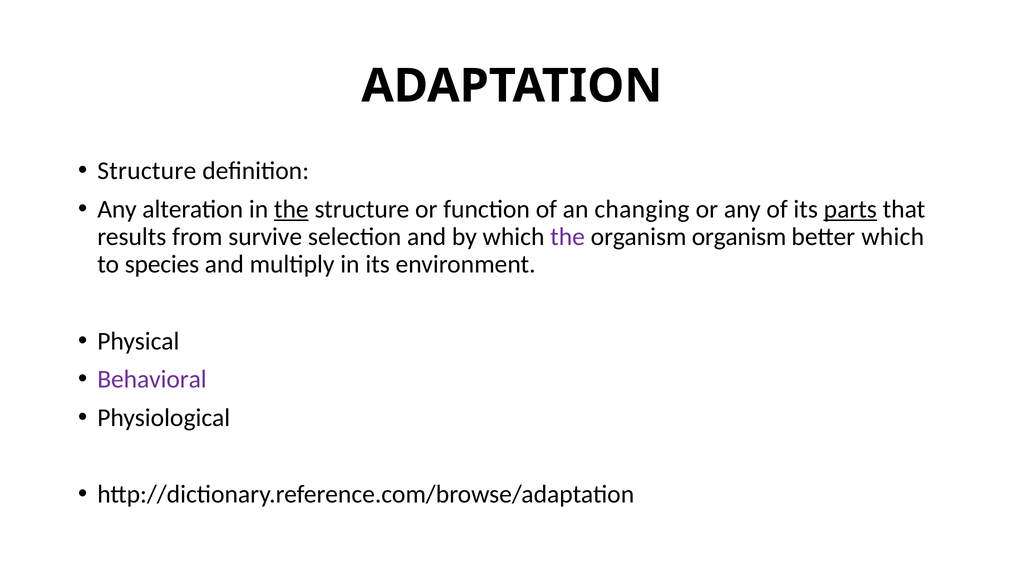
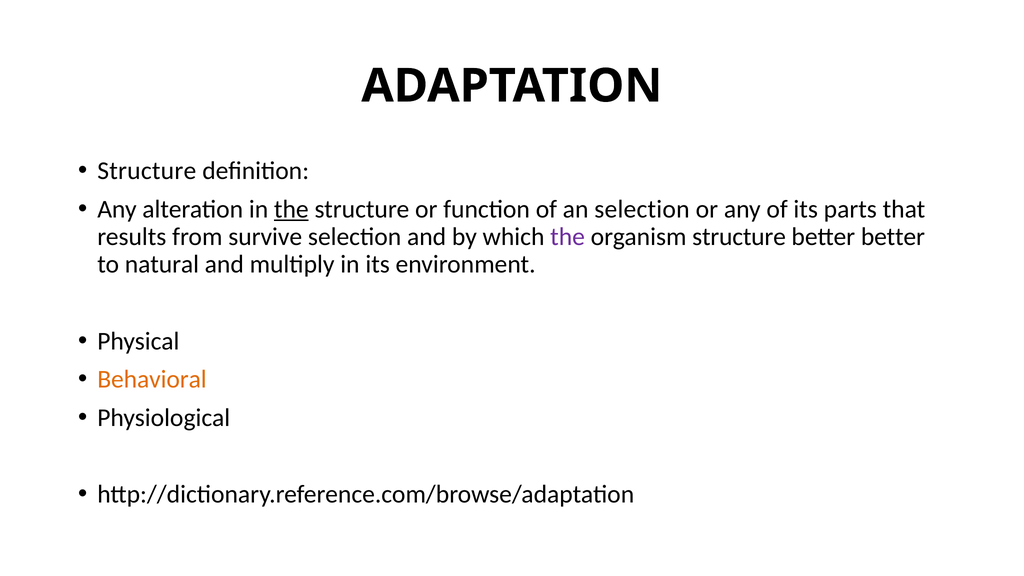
an changing: changing -> selection (642, 209)
parts underline: present -> none (850, 209)
organism organism: organism -> structure (739, 237)
better which: which -> better (893, 237)
species: species -> natural (162, 264)
Behavioral colour: purple -> orange (152, 379)
